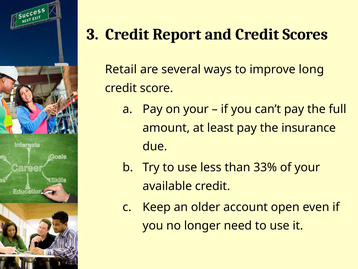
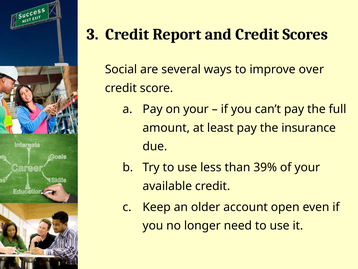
Retail: Retail -> Social (121, 69)
long: long -> over (311, 69)
33%: 33% -> 39% (265, 167)
